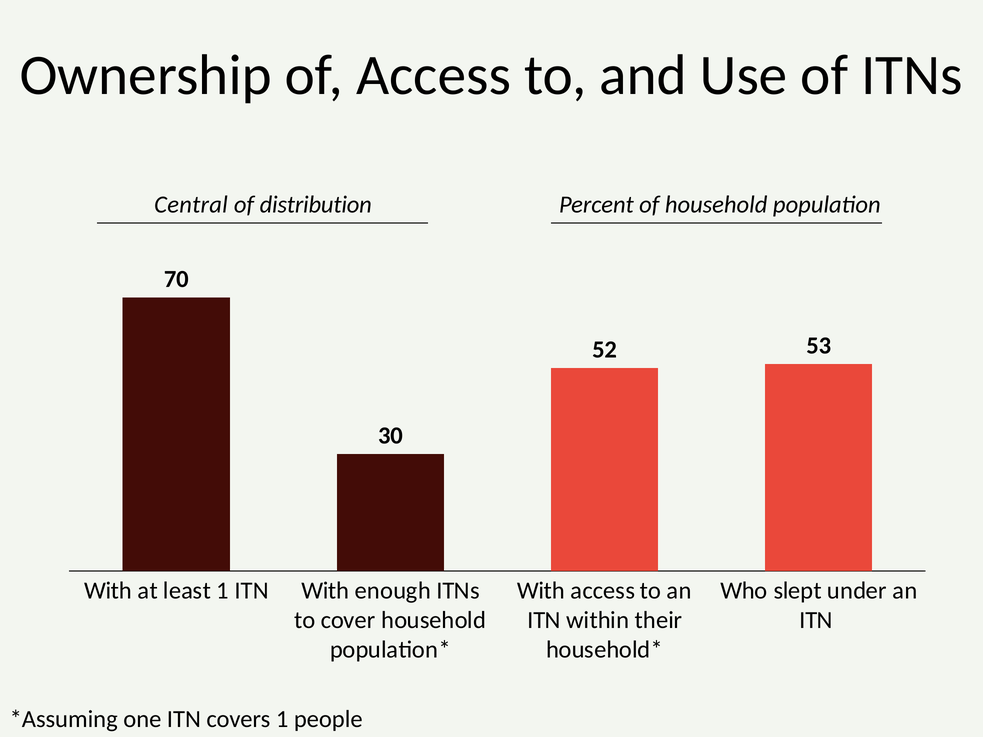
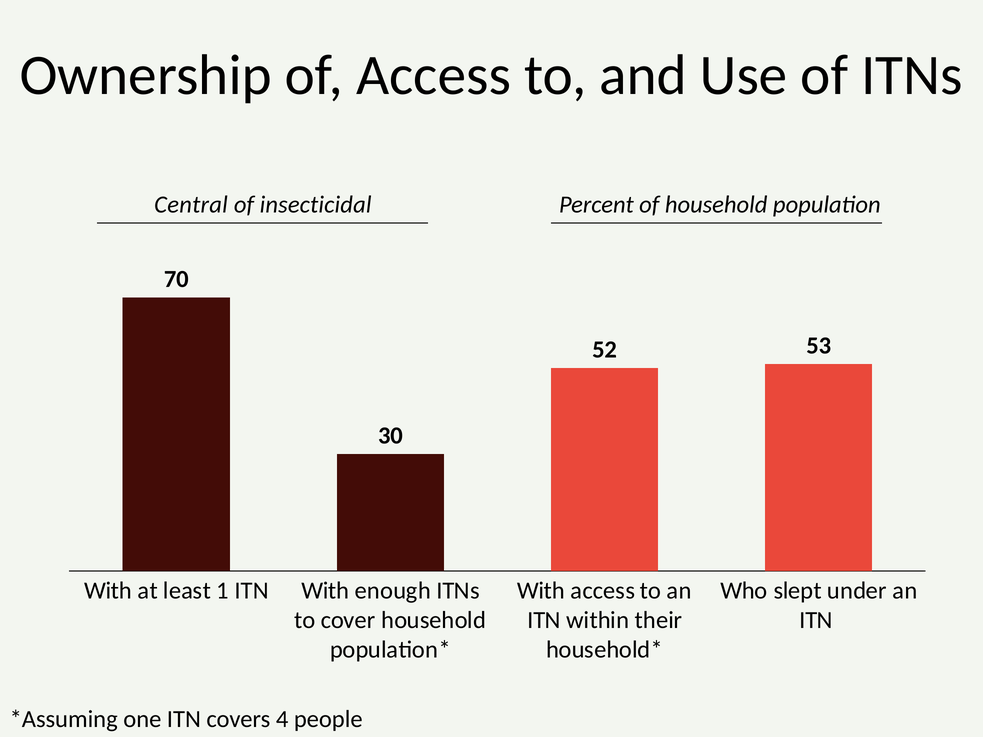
distribution: distribution -> insecticidal (316, 205)
covers 1: 1 -> 4 (282, 720)
